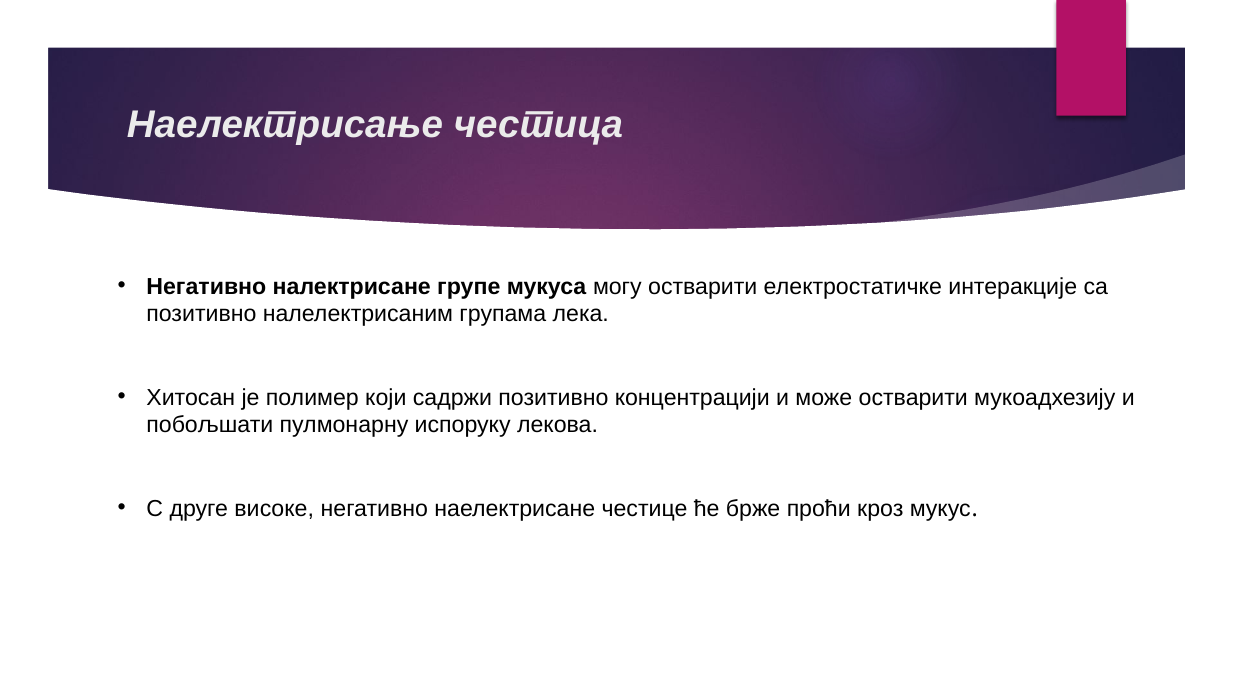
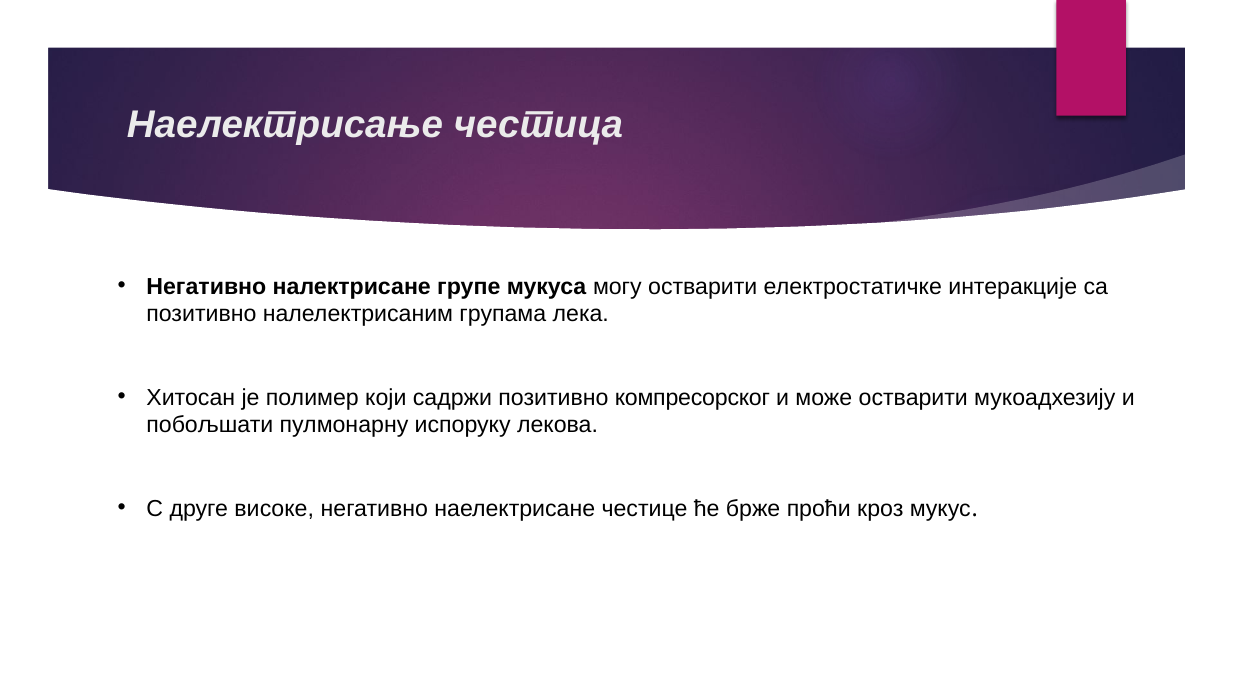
концентрацији: концентрацији -> компресорског (692, 398)
